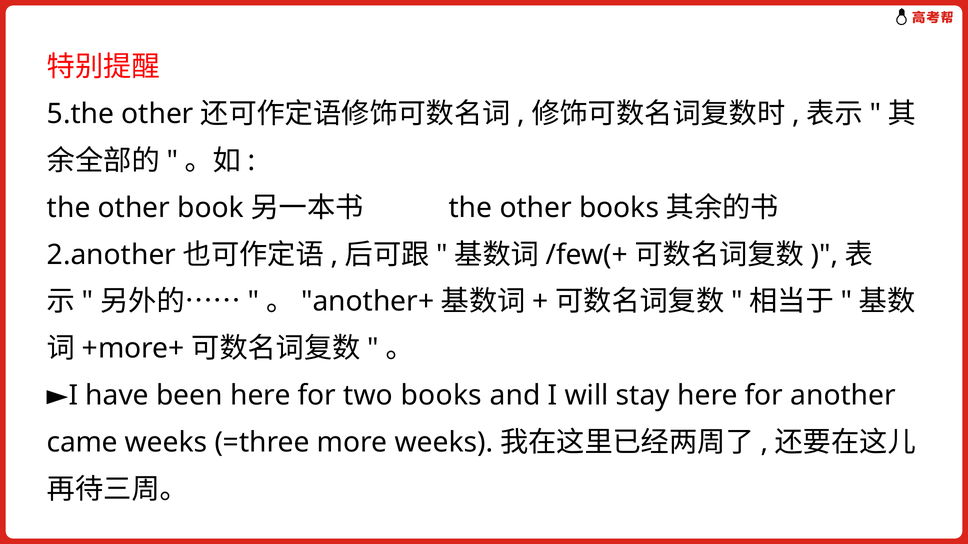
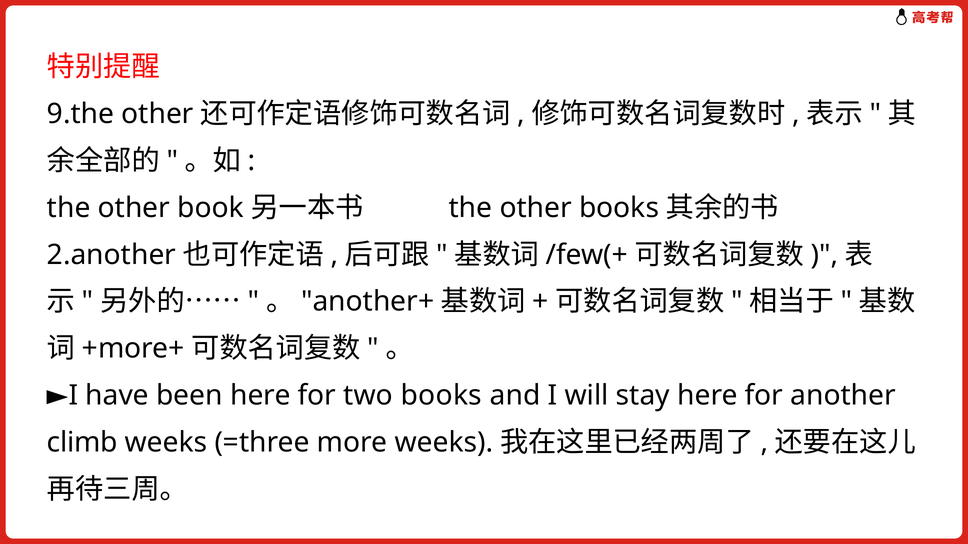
5.the: 5.the -> 9.the (81, 114)
came: came -> climb (82, 443)
